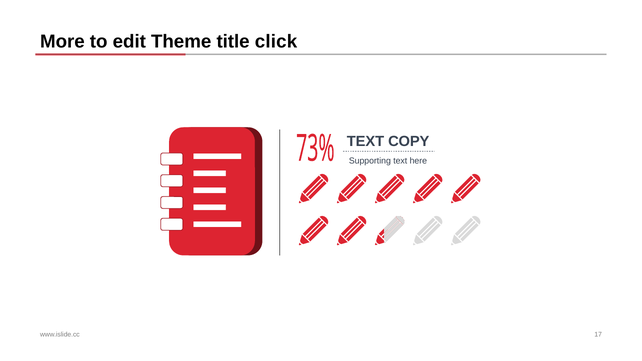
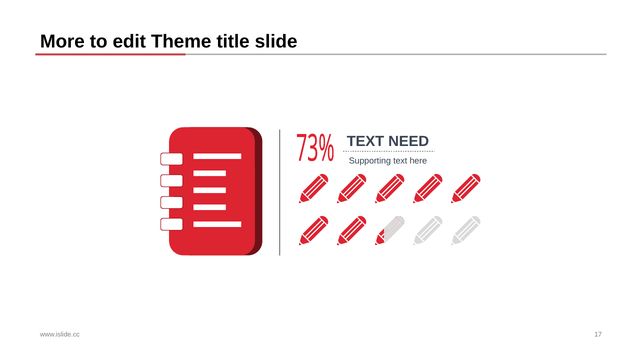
click: click -> slide (276, 42)
COPY: COPY -> NEED (409, 141)
